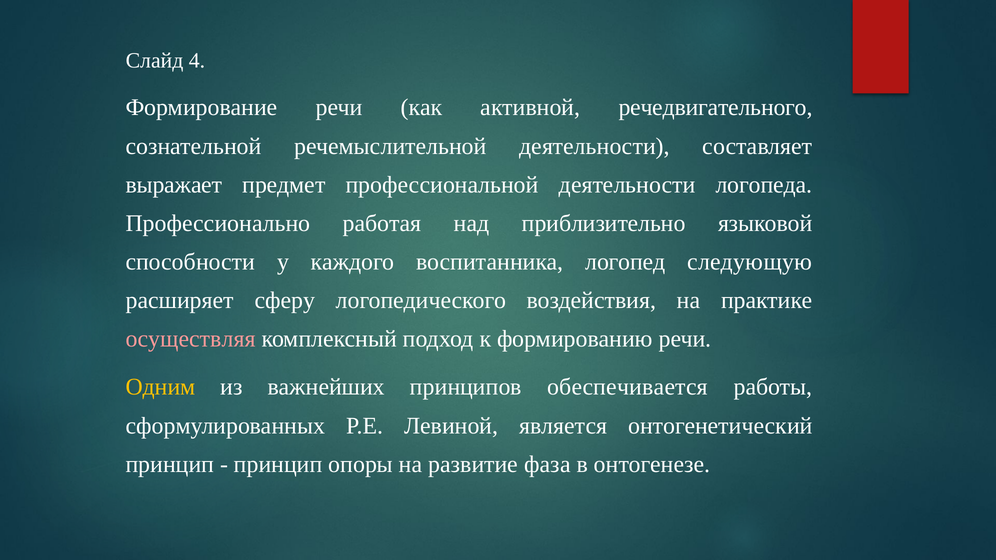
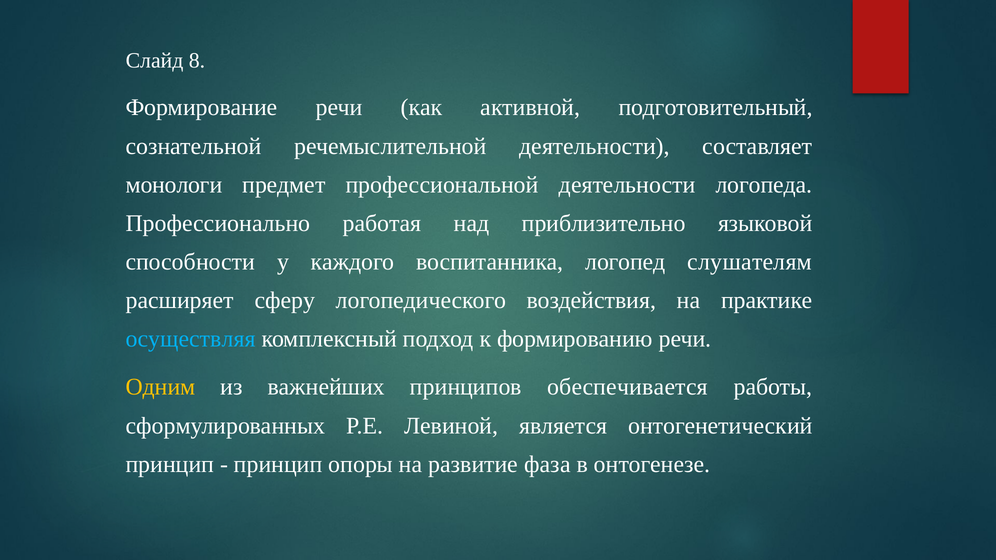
4: 4 -> 8 (197, 61)
речедвигательного: речедвигательного -> подготовительный (716, 108)
выражает: выражает -> монологи (174, 185)
следующую: следующую -> слушателям (750, 262)
осуществляя colour: pink -> light blue (191, 339)
